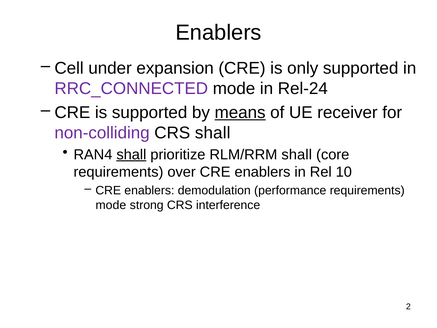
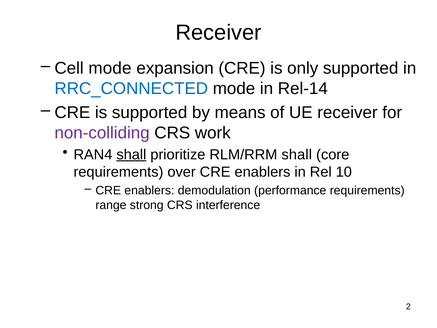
Enablers: Enablers -> Receiver (218, 32)
Cell under: under -> mode (110, 68)
RRC_CONNECTED colour: purple -> blue (131, 89)
Rel-24: Rel-24 -> Rel-14 (303, 89)
means underline: present -> none (240, 112)
CRS shall: shall -> work (213, 133)
mode: mode -> range (111, 205)
